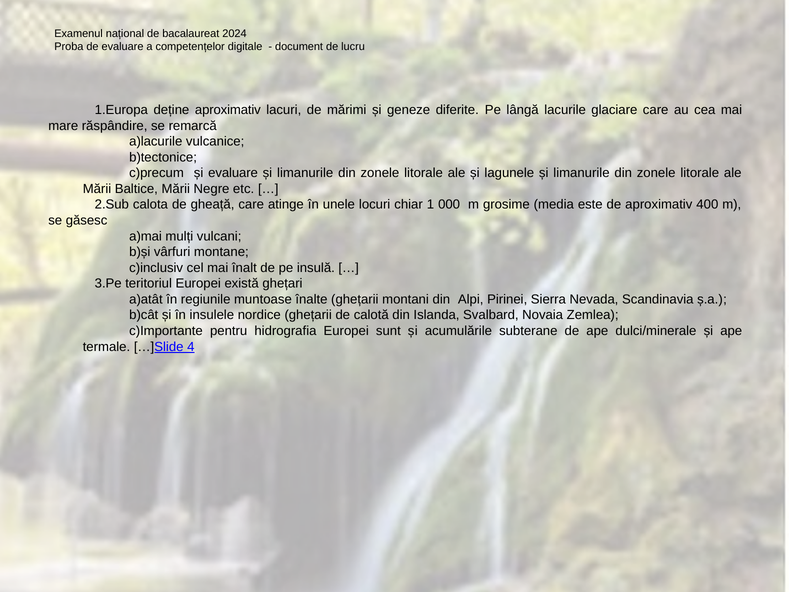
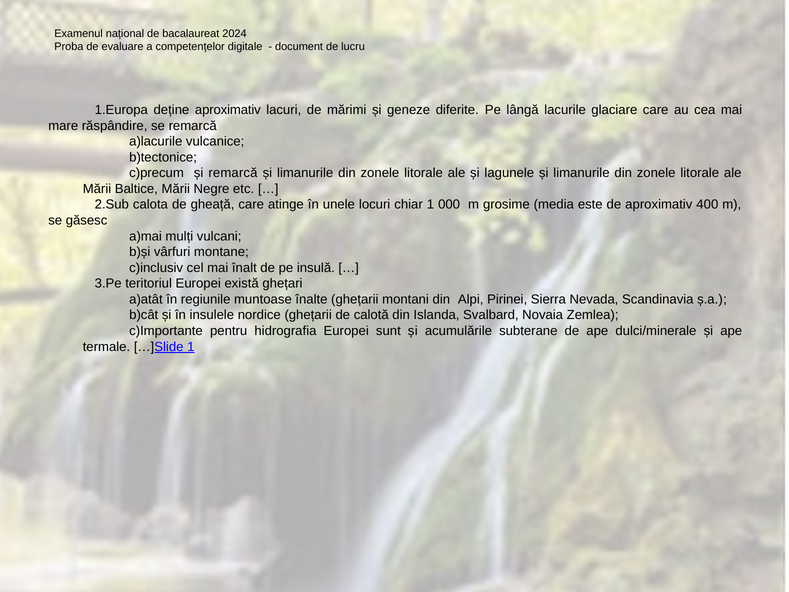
și evaluare: evaluare -> remarcă (233, 173)
…]Slide 4: 4 -> 1 (191, 347)
